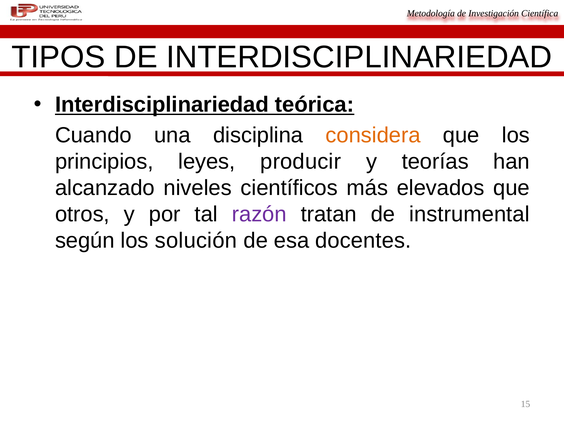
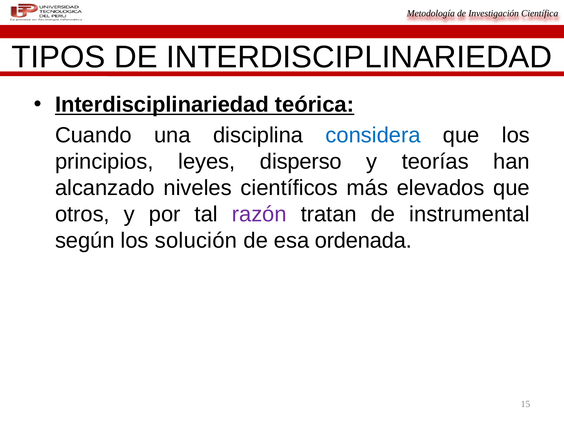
considera colour: orange -> blue (373, 135)
producir: producir -> disperso (301, 162)
docentes: docentes -> ordenada (363, 241)
